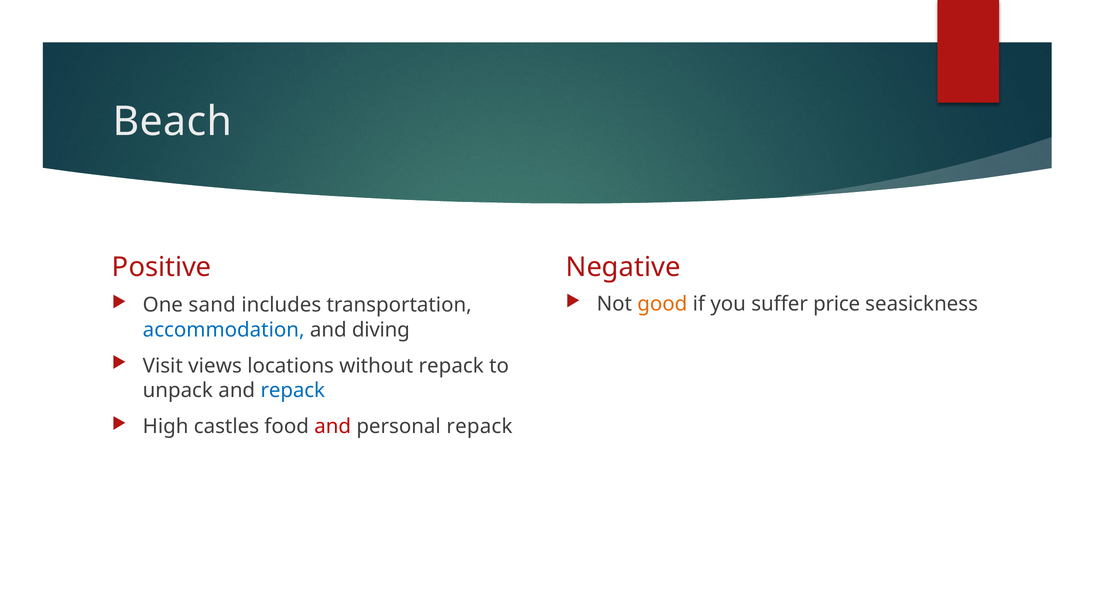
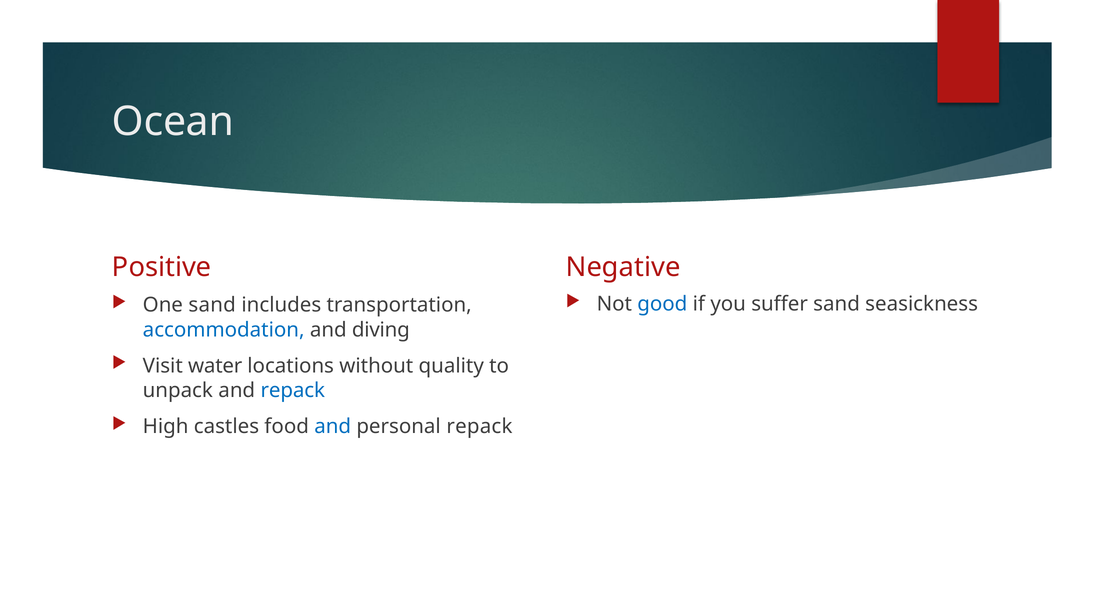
Beach: Beach -> Ocean (173, 122)
good colour: orange -> blue (662, 304)
suffer price: price -> sand (837, 304)
views: views -> water (215, 366)
without repack: repack -> quality (451, 366)
and colour: red -> blue (333, 427)
